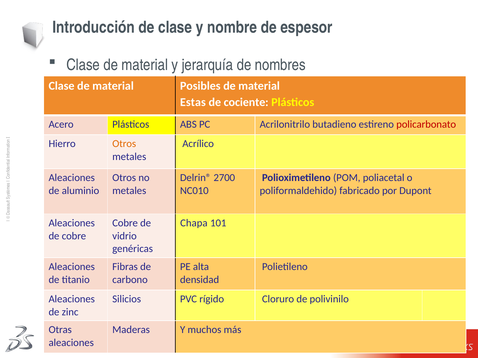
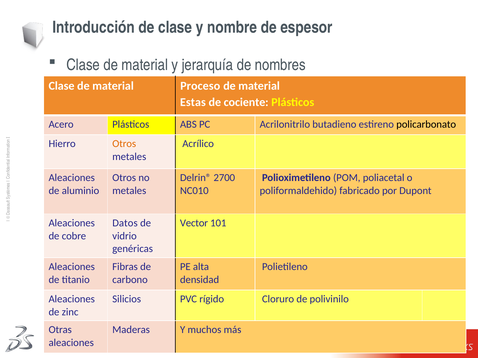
Posibles: Posibles -> Proceso (200, 86)
policarbonato colour: red -> black (426, 124)
Cobre: Cobre -> Datos (125, 223)
Chapa: Chapa -> Vector (194, 223)
